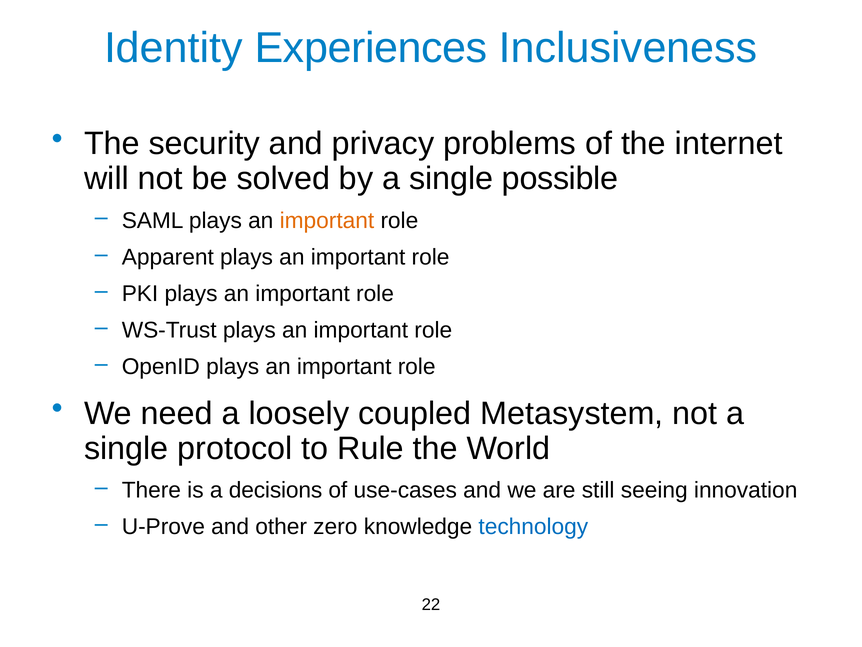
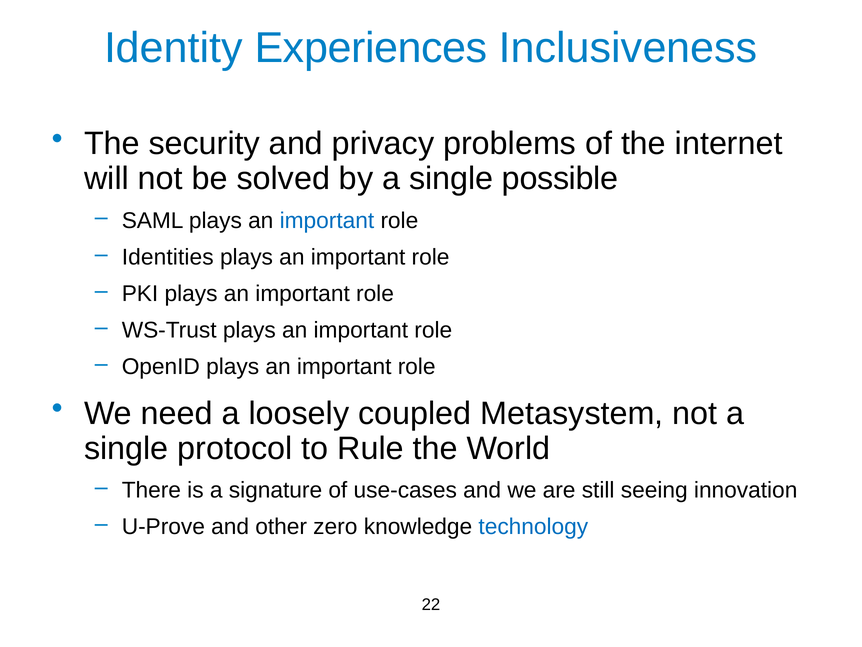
important colour: orange -> blue (327, 220)
Apparent: Apparent -> Identities (168, 257)
decisions: decisions -> signature (275, 490)
